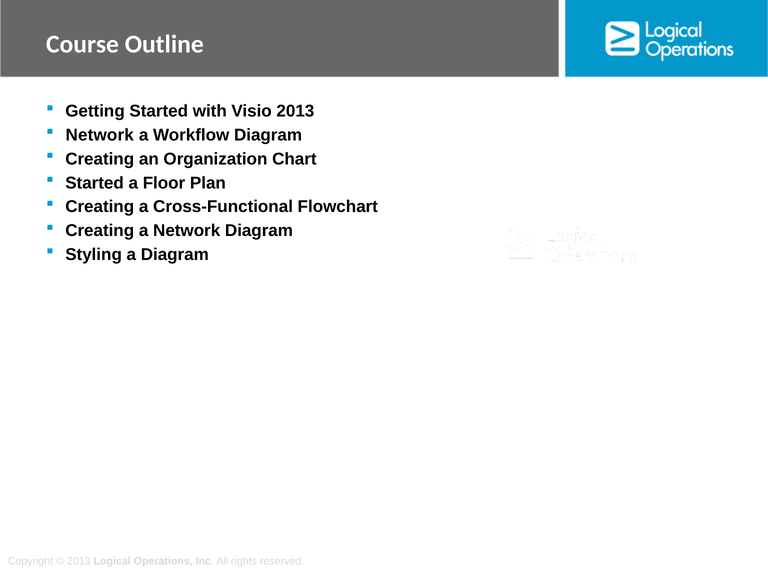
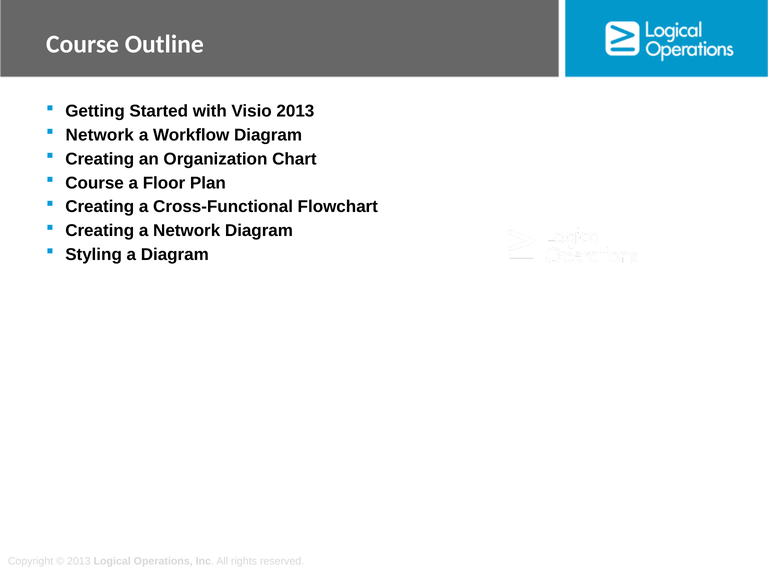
Started: Started -> Course (95, 183)
